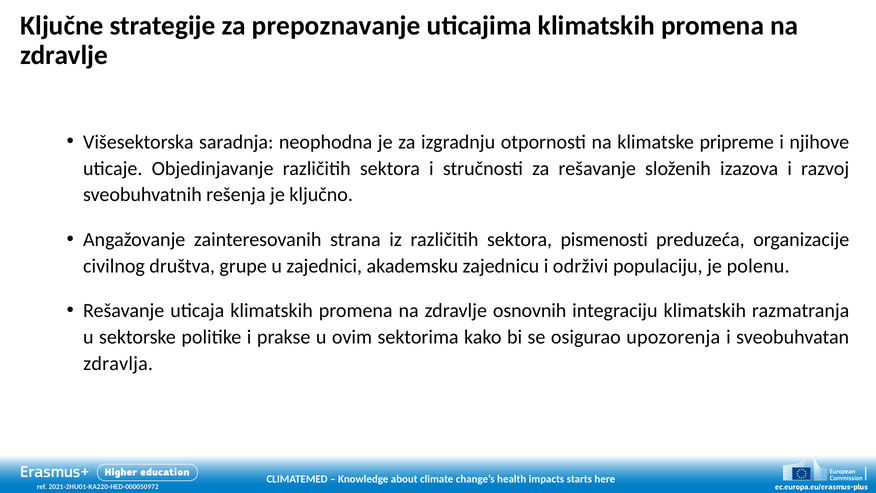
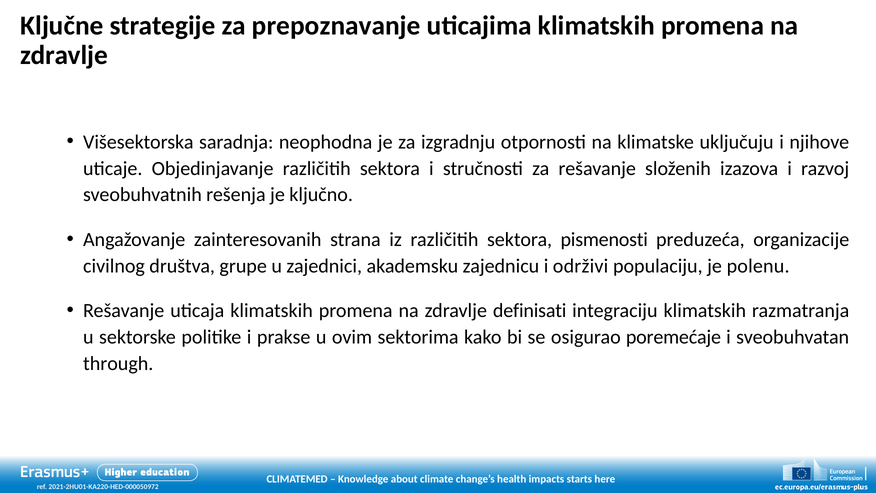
pripreme: pripreme -> uključuju (737, 142)
osnovnih: osnovnih -> definisati (530, 311)
upozorenja: upozorenja -> poremećaje (673, 337)
zdravlja: zdravlja -> through (118, 364)
